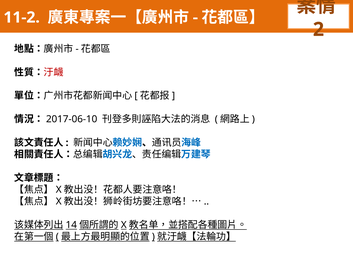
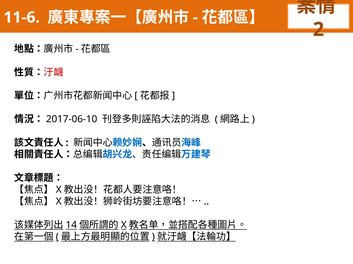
11-2: 11-2 -> 11-6 (22, 17)
